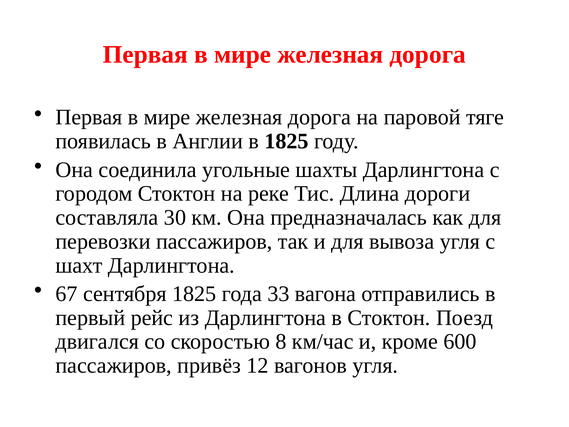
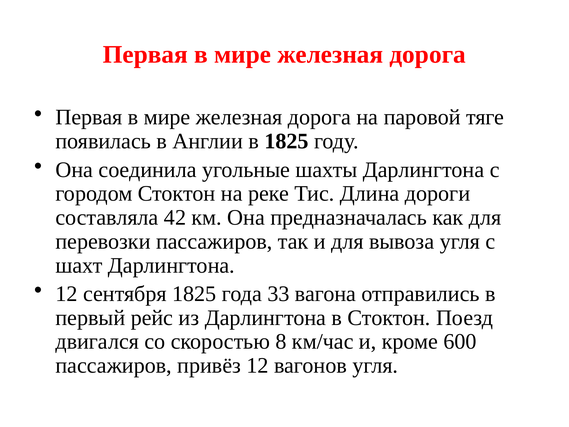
30: 30 -> 42 (175, 217)
67: 67 -> 12 (67, 294)
